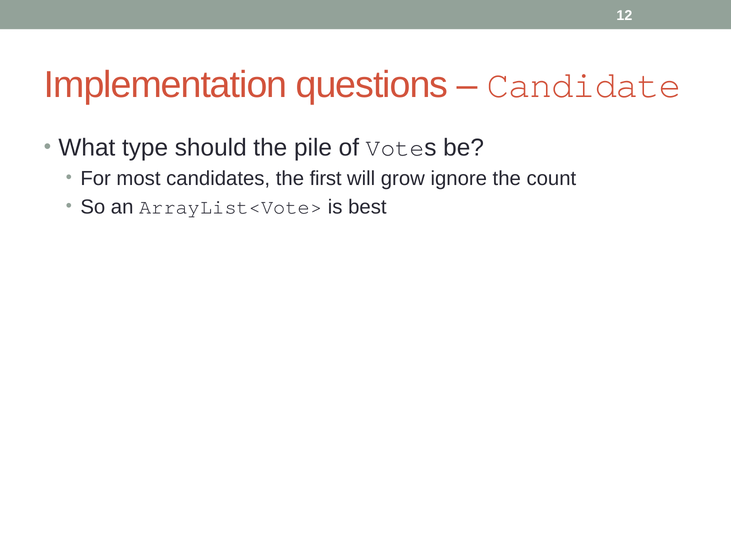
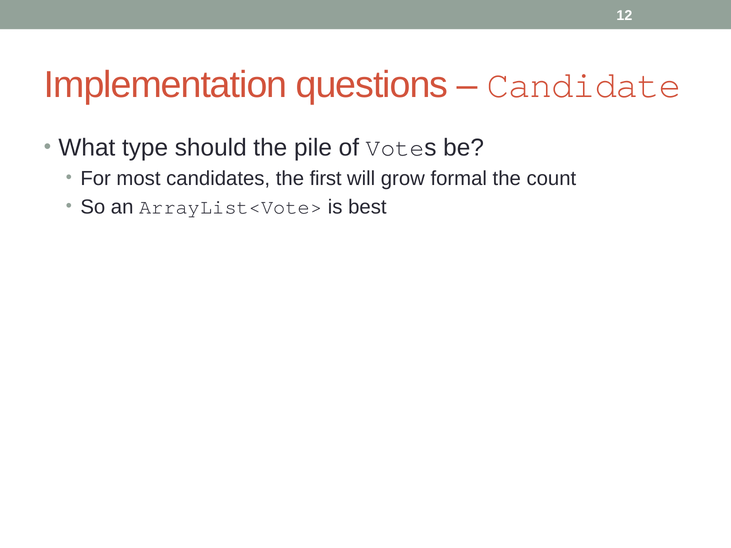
ignore: ignore -> formal (459, 178)
